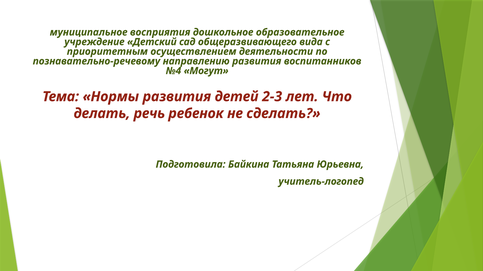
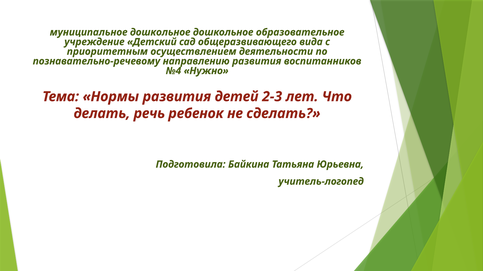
муниципальное восприятия: восприятия -> дошкольное (160, 32)
Могут: Могут -> Нужно (206, 71)
